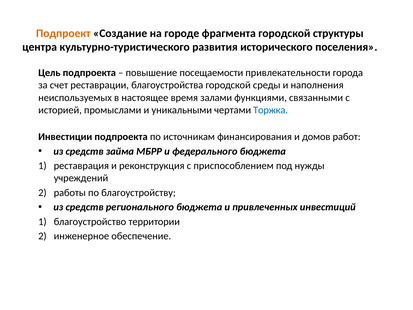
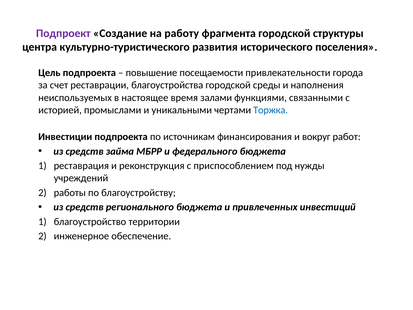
Подпроект colour: orange -> purple (63, 33)
городе: городе -> работу (182, 33)
домов: домов -> вокруг (316, 137)
